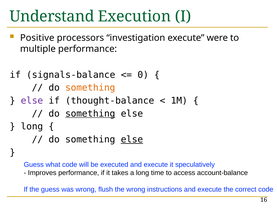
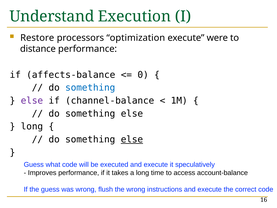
Positive: Positive -> Restore (37, 38)
investigation: investigation -> optimization (136, 38)
multiple: multiple -> distance (38, 49)
signals-balance: signals-balance -> affects-balance (71, 75)
something colour: orange -> blue (90, 88)
thought-balance: thought-balance -> channel-balance (110, 101)
something underline: present -> none (90, 113)
